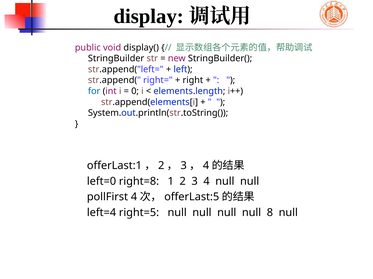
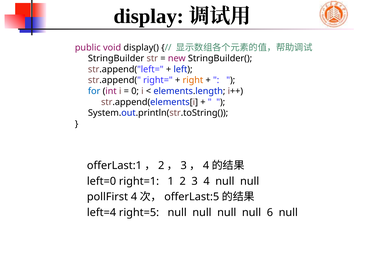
right colour: black -> orange (193, 80)
right=8: right=8 -> right=1 (139, 182)
8: 8 -> 6 (270, 213)
